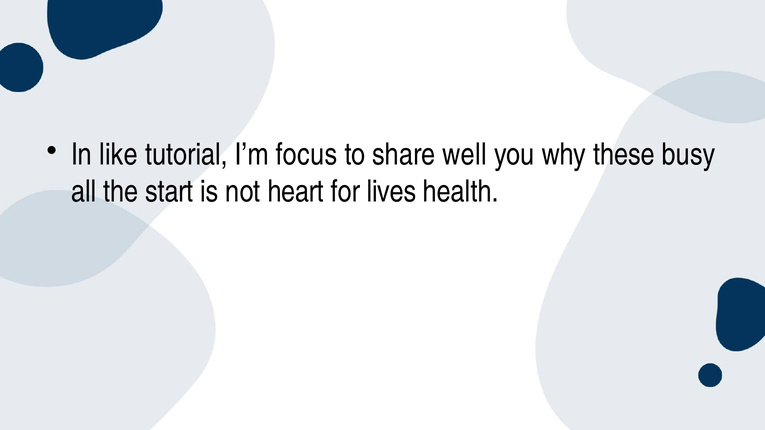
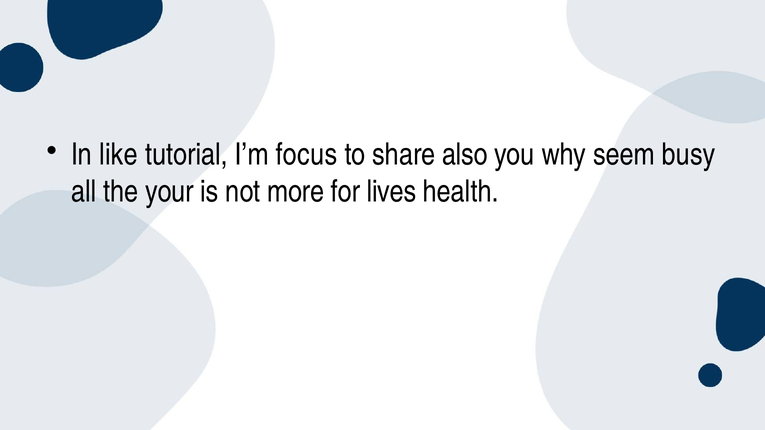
well: well -> also (465, 155)
these: these -> seem (624, 155)
start: start -> your (169, 192)
heart: heart -> more (296, 192)
